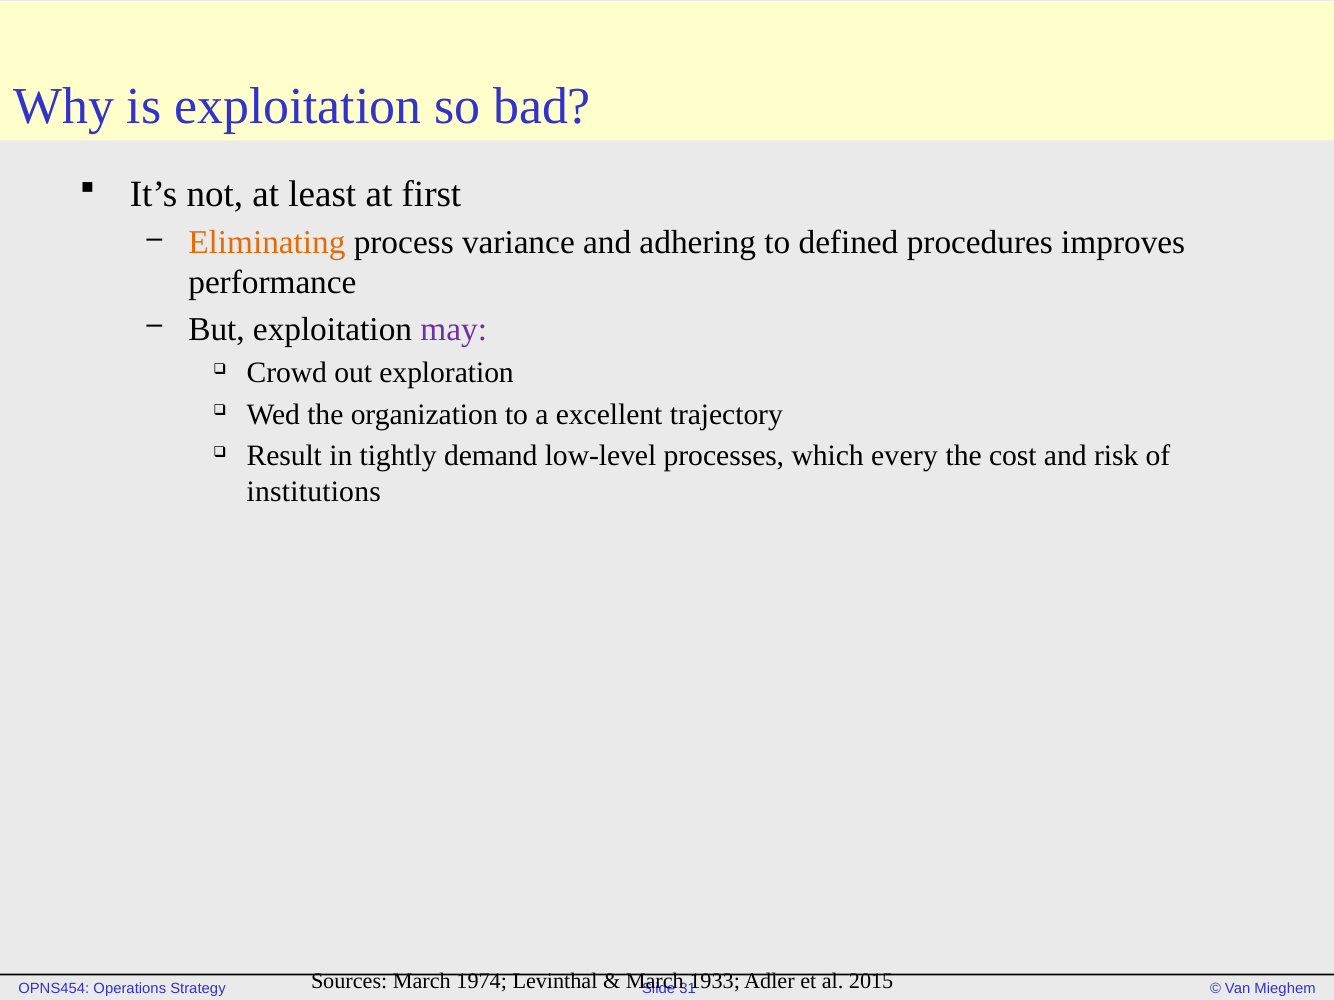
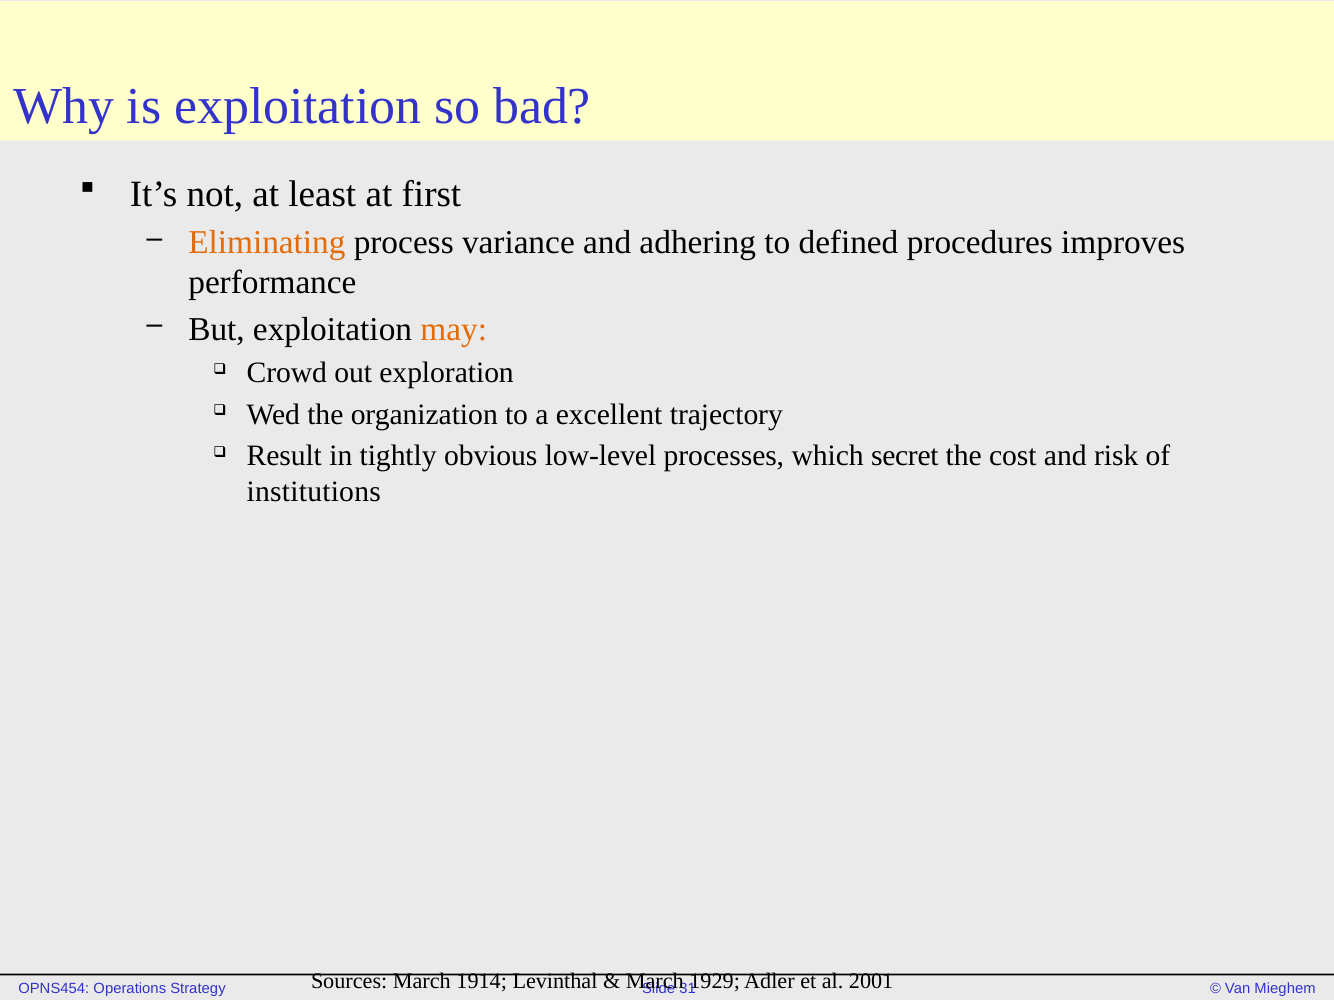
may colour: purple -> orange (454, 330)
demand: demand -> obvious (491, 456)
every: every -> secret (905, 456)
1974: 1974 -> 1914 (482, 982)
1933: 1933 -> 1929 (715, 982)
2015: 2015 -> 2001 (871, 982)
